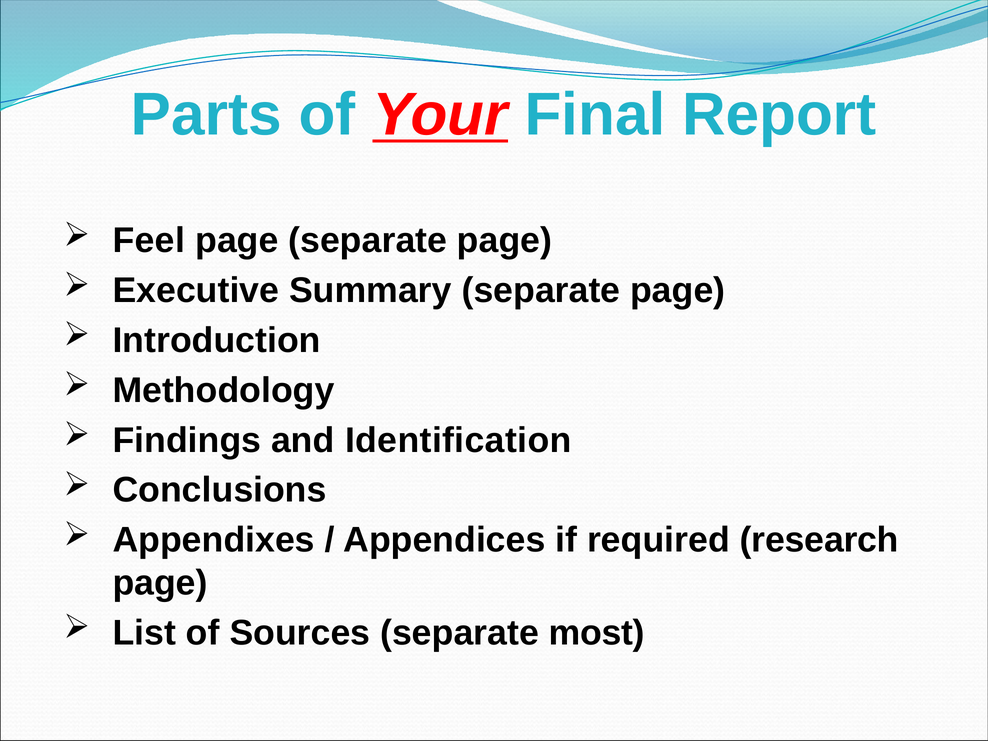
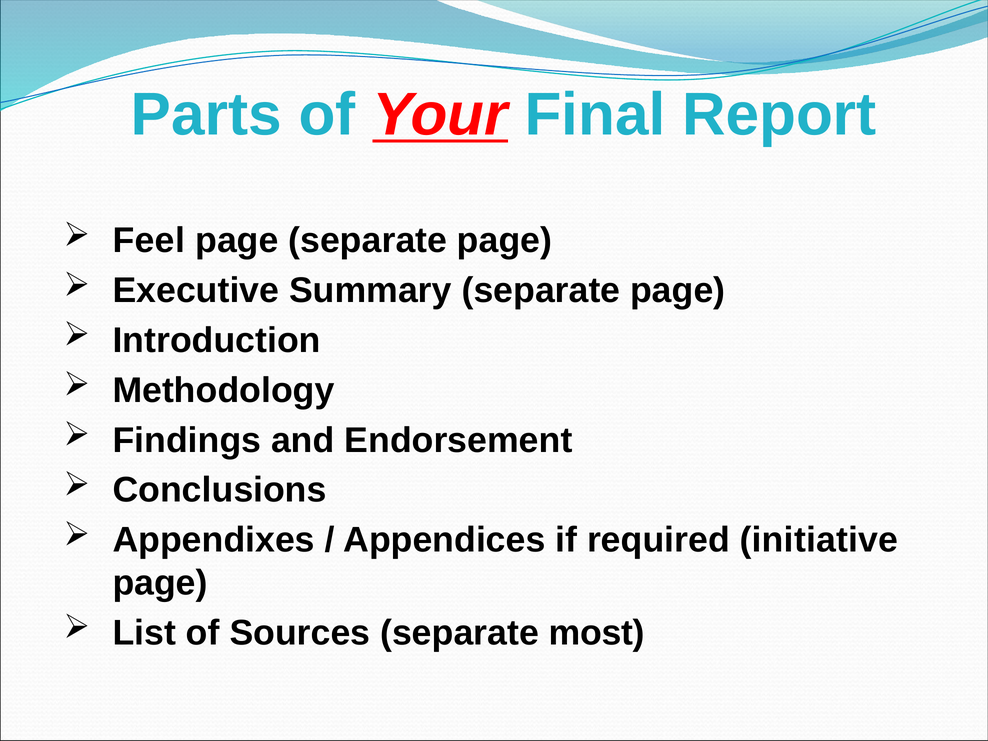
Identification: Identification -> Endorsement (458, 440)
research: research -> initiative (819, 540)
